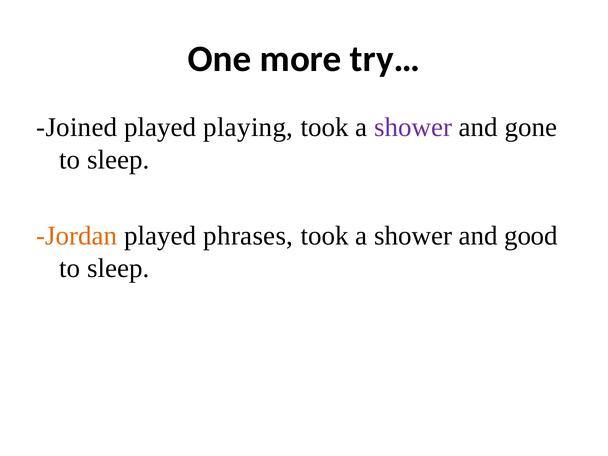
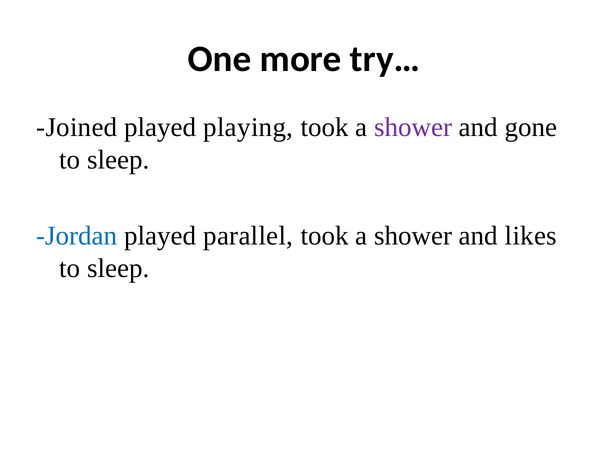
Jordan colour: orange -> blue (77, 236)
phrases: phrases -> parallel (248, 236)
good: good -> likes (531, 236)
